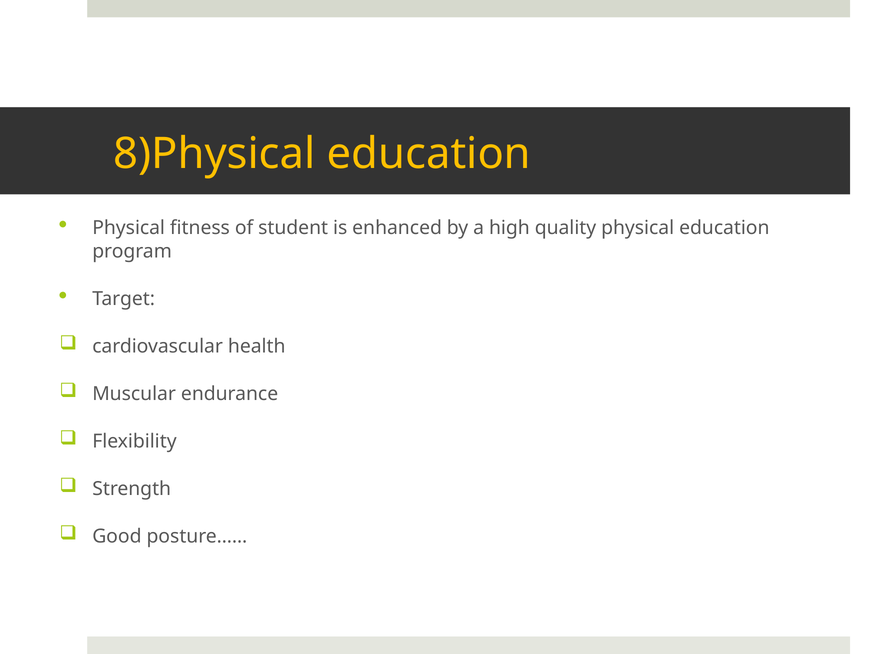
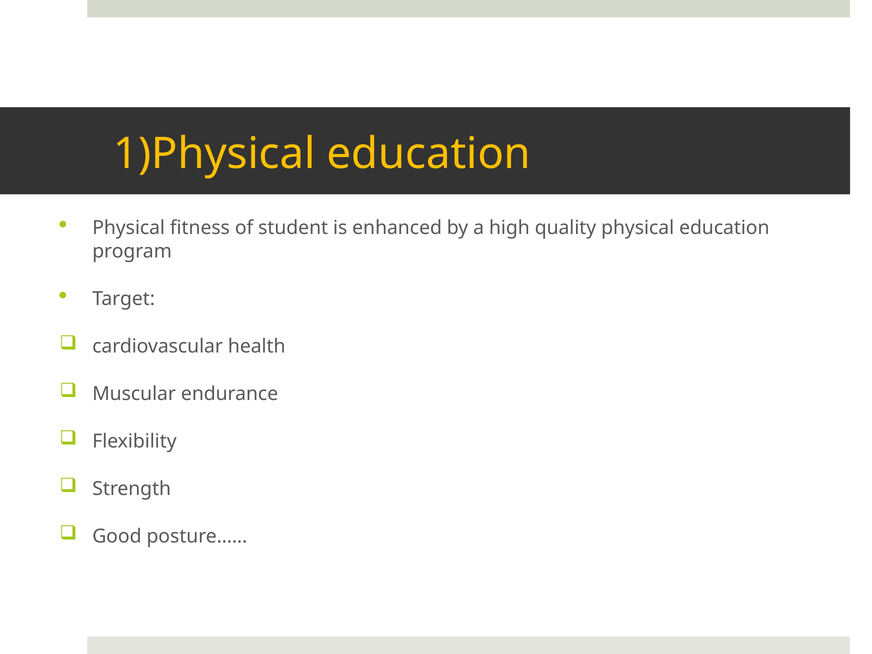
8)Physical: 8)Physical -> 1)Physical (214, 154)
